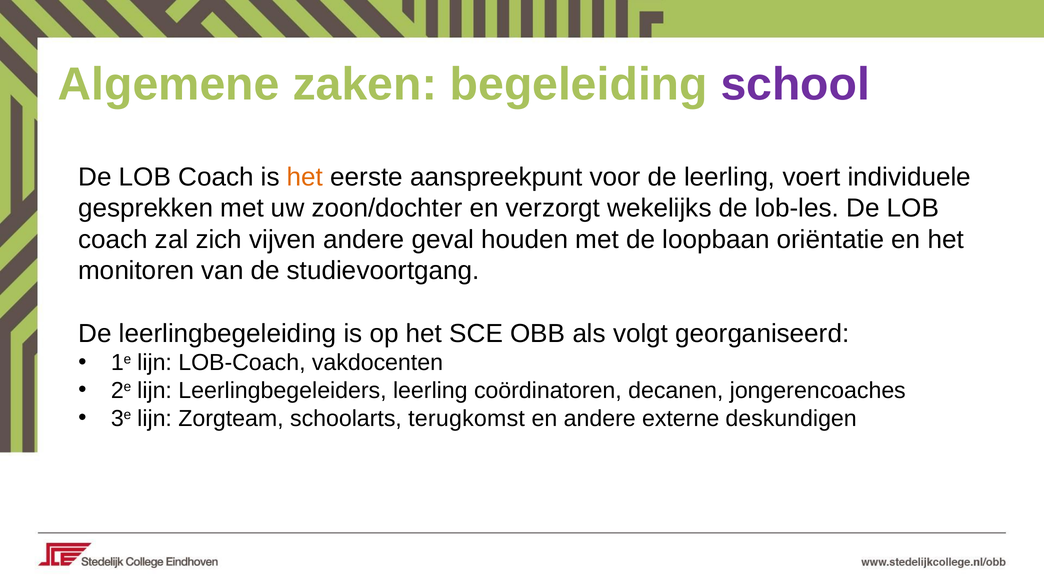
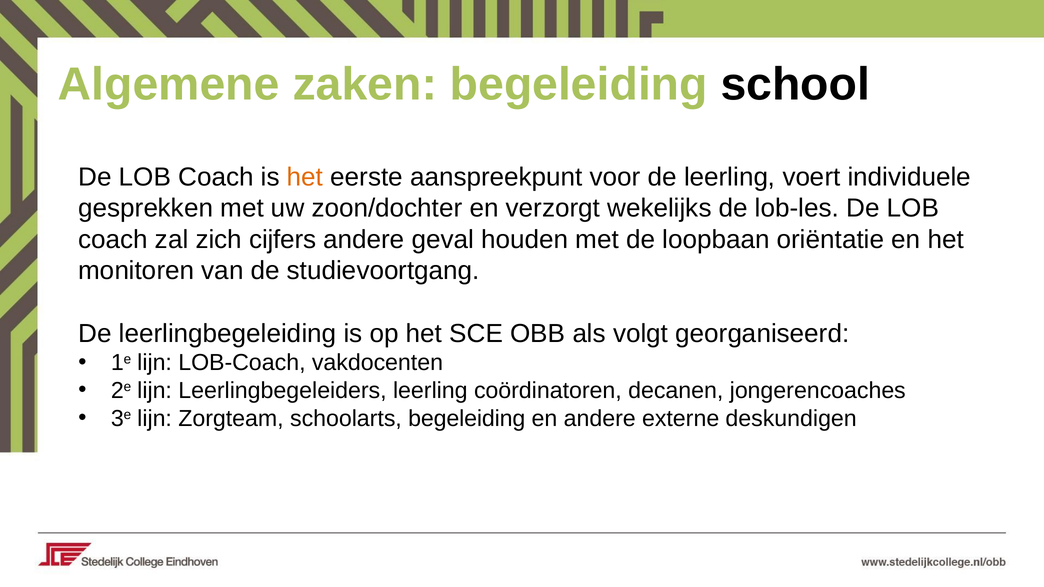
school colour: purple -> black (795, 84)
vijven: vijven -> cijfers (283, 240)
schoolarts terugkomst: terugkomst -> begeleiding (467, 419)
